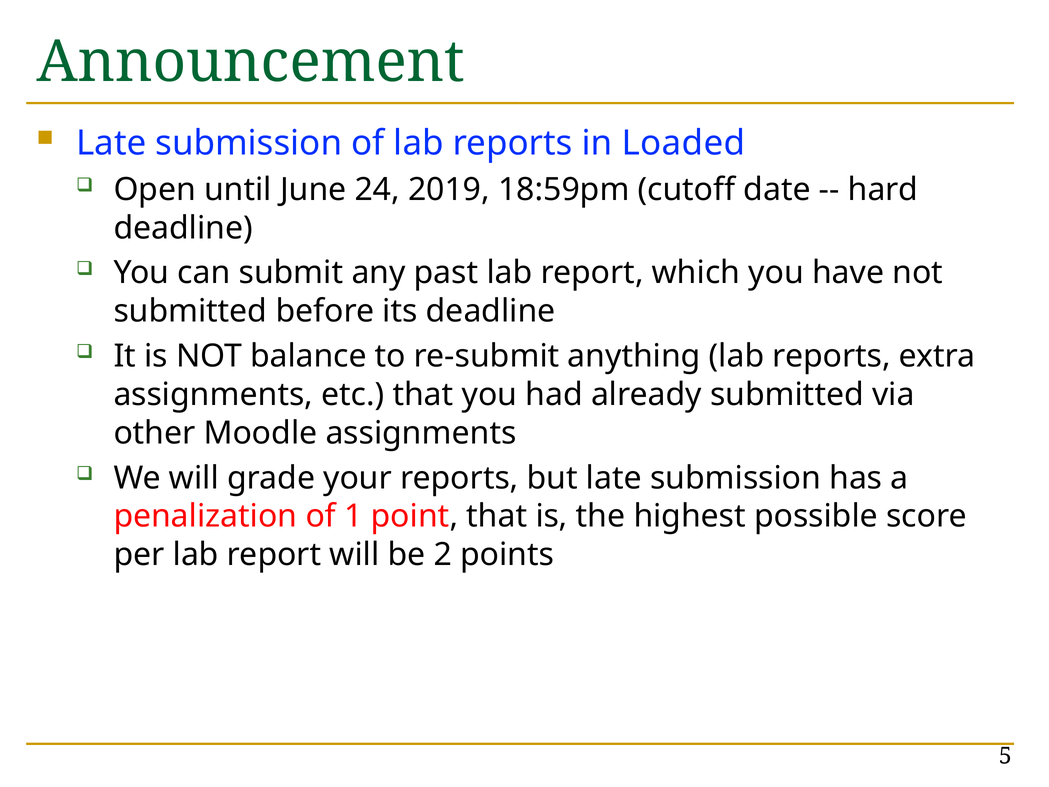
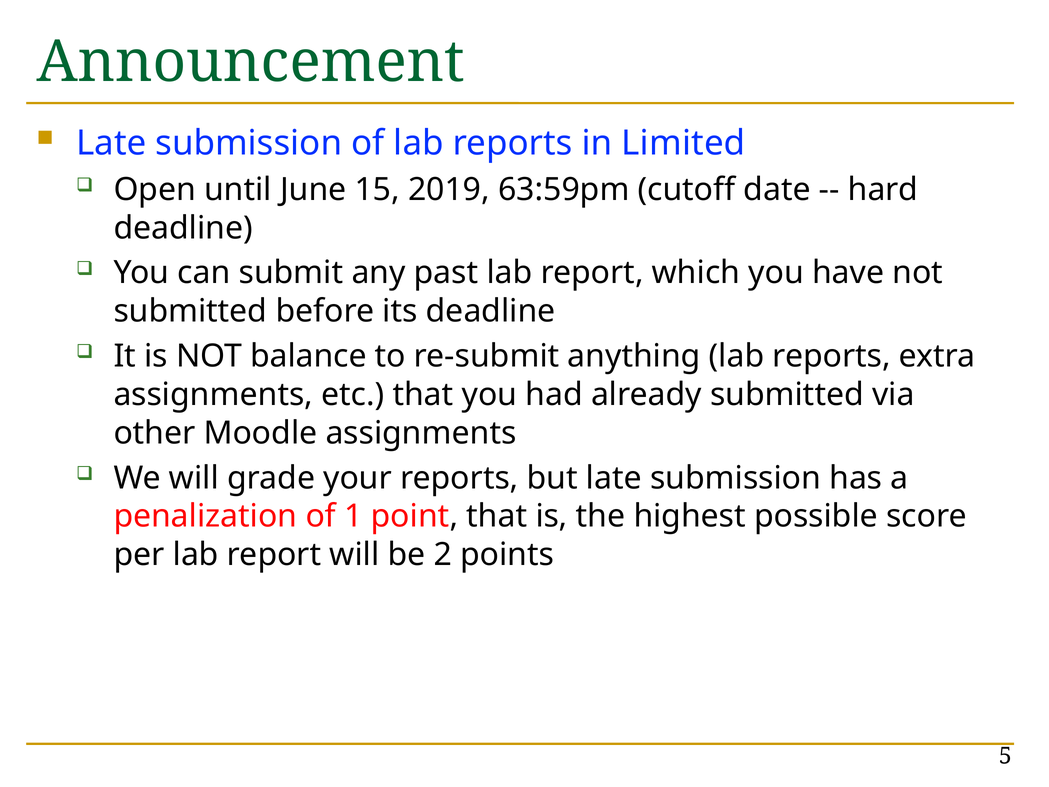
Loaded: Loaded -> Limited (683, 143)
24: 24 -> 15 (377, 189)
18:59pm: 18:59pm -> 63:59pm (564, 189)
